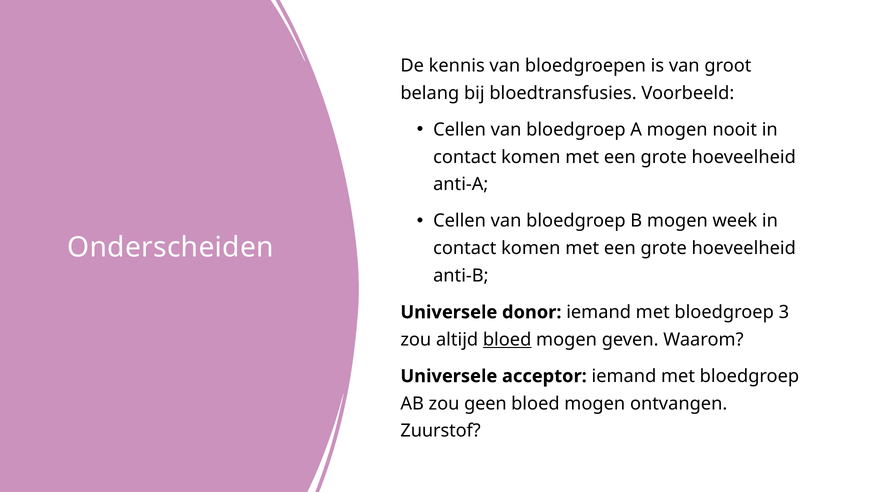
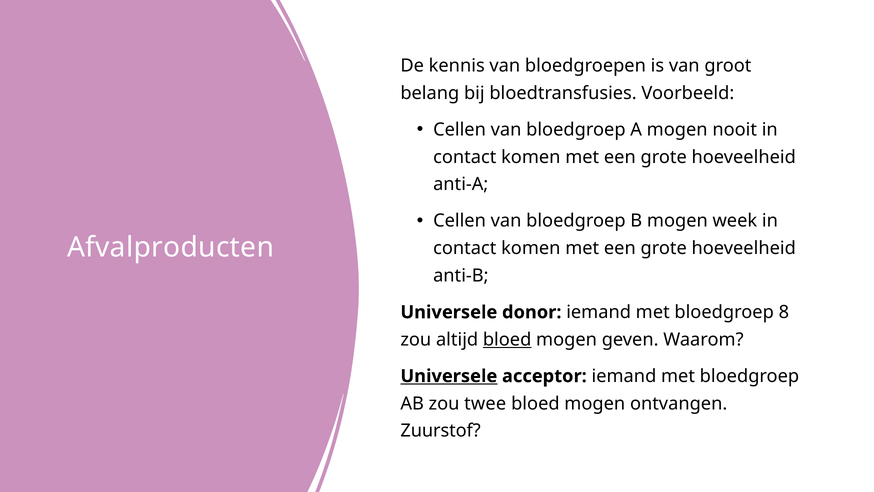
Onderscheiden: Onderscheiden -> Afvalproducten (171, 247)
3: 3 -> 8 (784, 312)
Universele underline: none -> present (449, 376)
geen: geen -> twee (485, 403)
